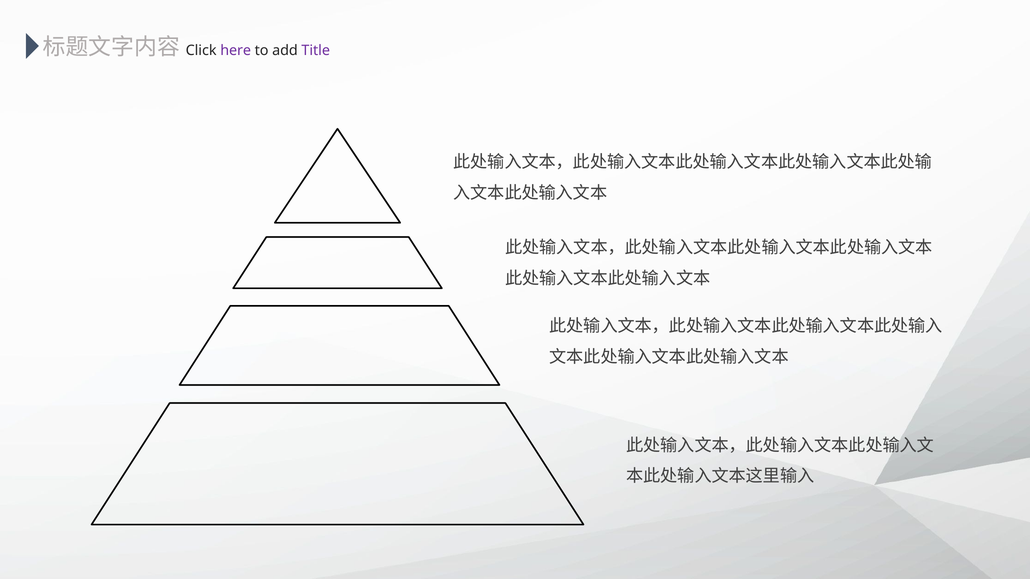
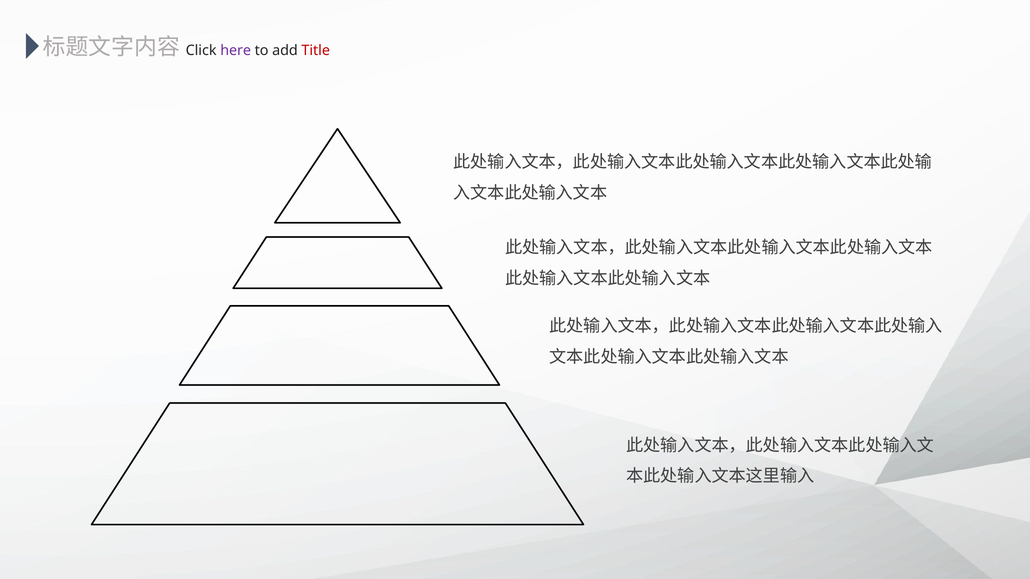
Title colour: purple -> red (316, 51)
